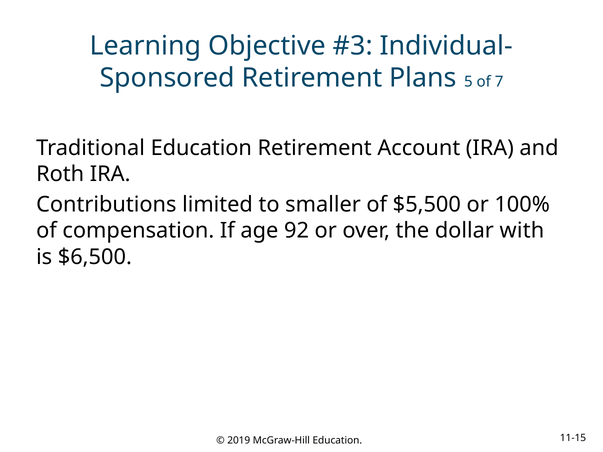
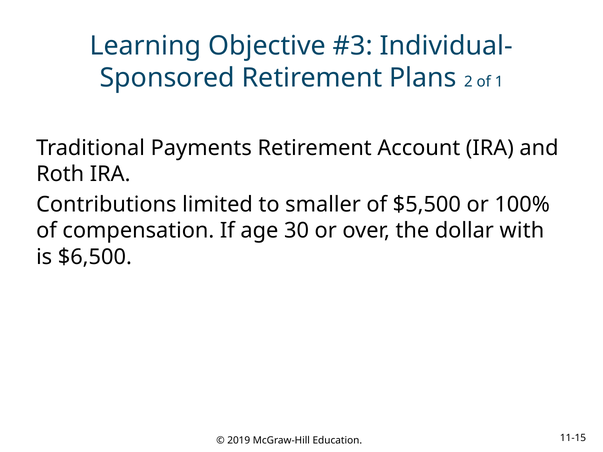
5: 5 -> 2 (468, 82)
7: 7 -> 1 (499, 82)
Traditional Education: Education -> Payments (201, 148)
92: 92 -> 30 (297, 231)
